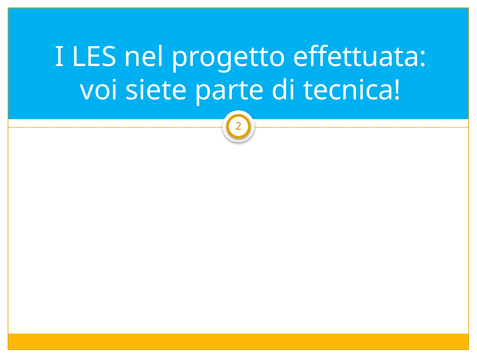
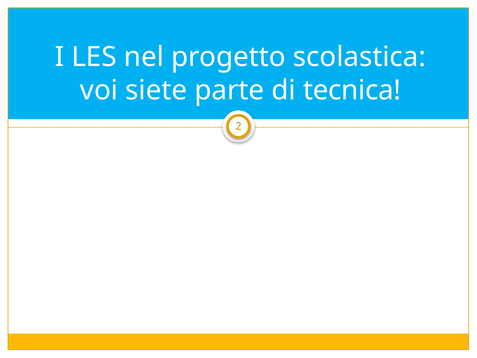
effettuata: effettuata -> scolastica (359, 57)
